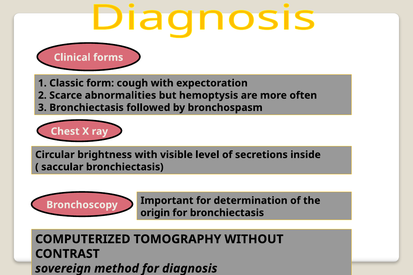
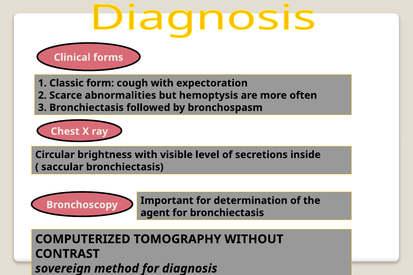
origin: origin -> agent (155, 213)
